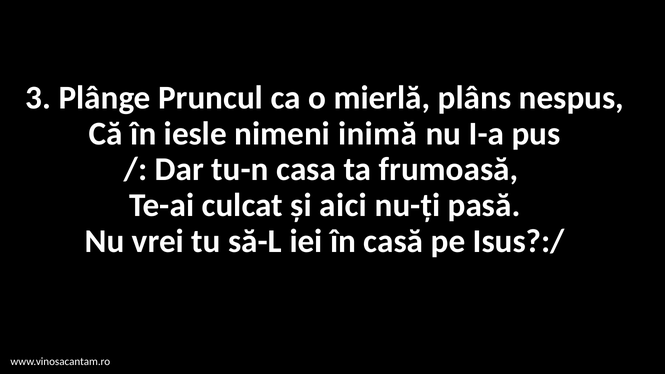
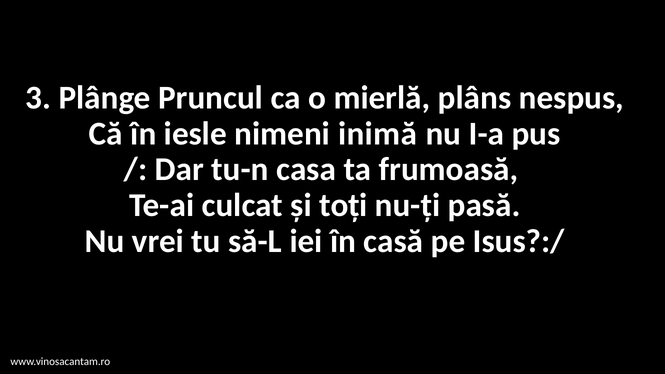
aici: aici -> toți (343, 205)
